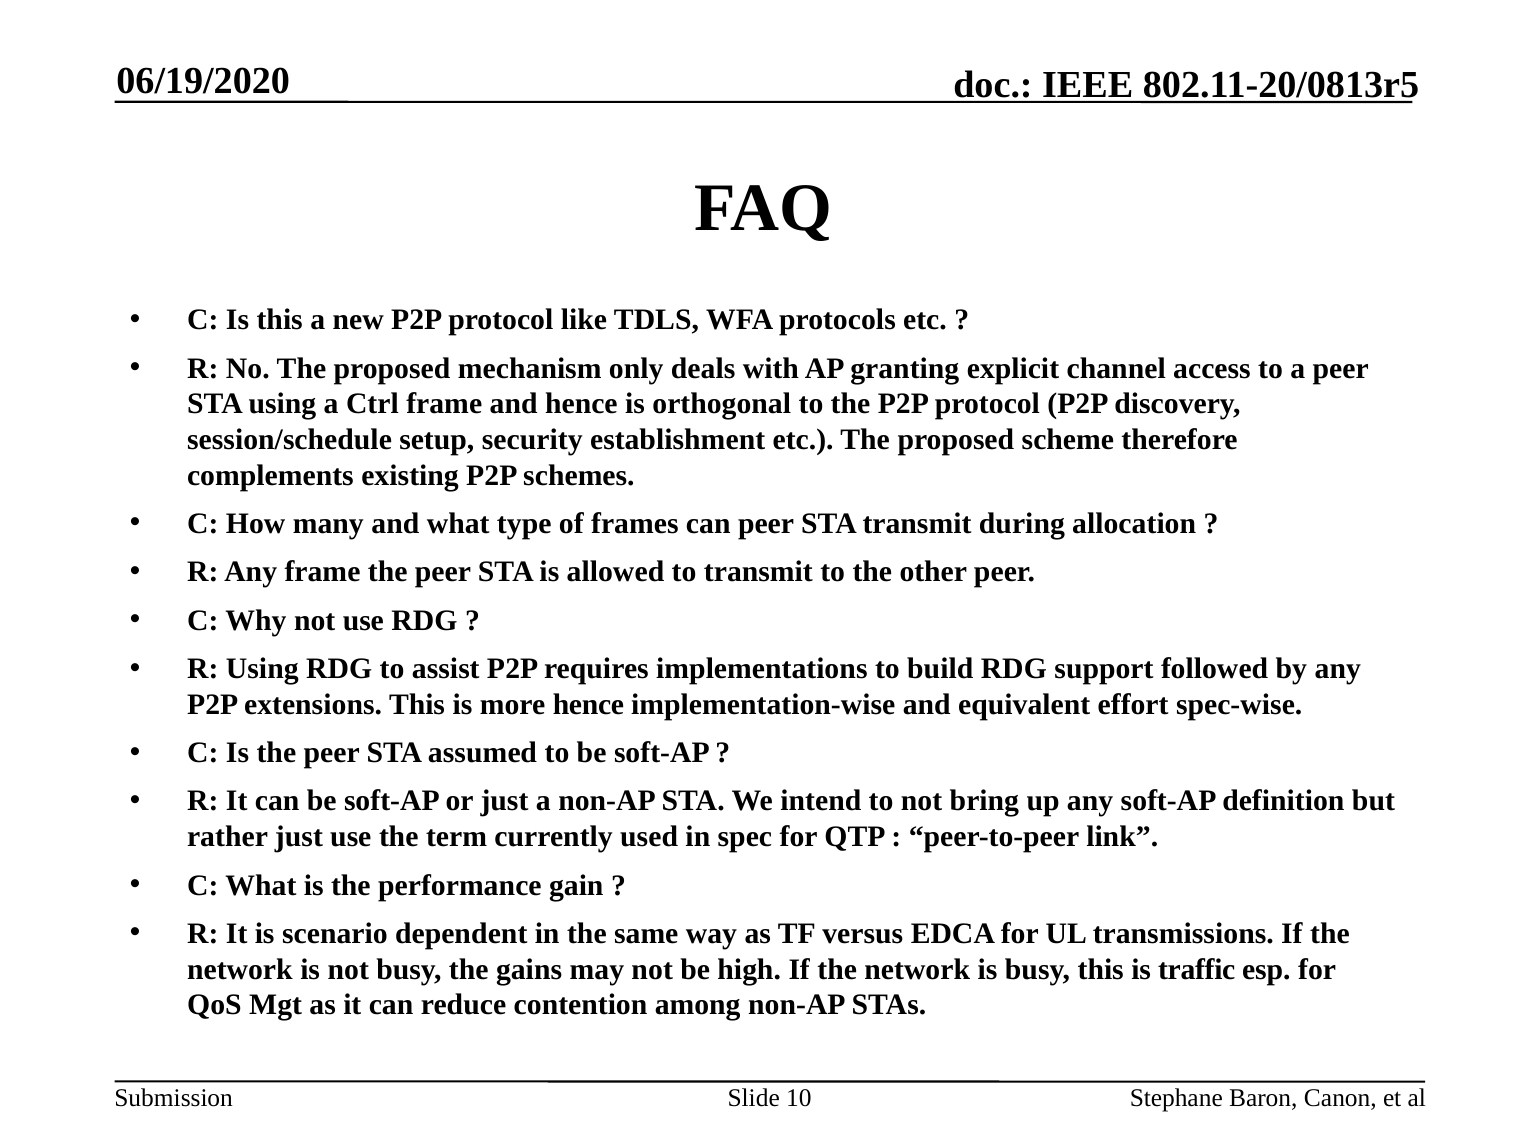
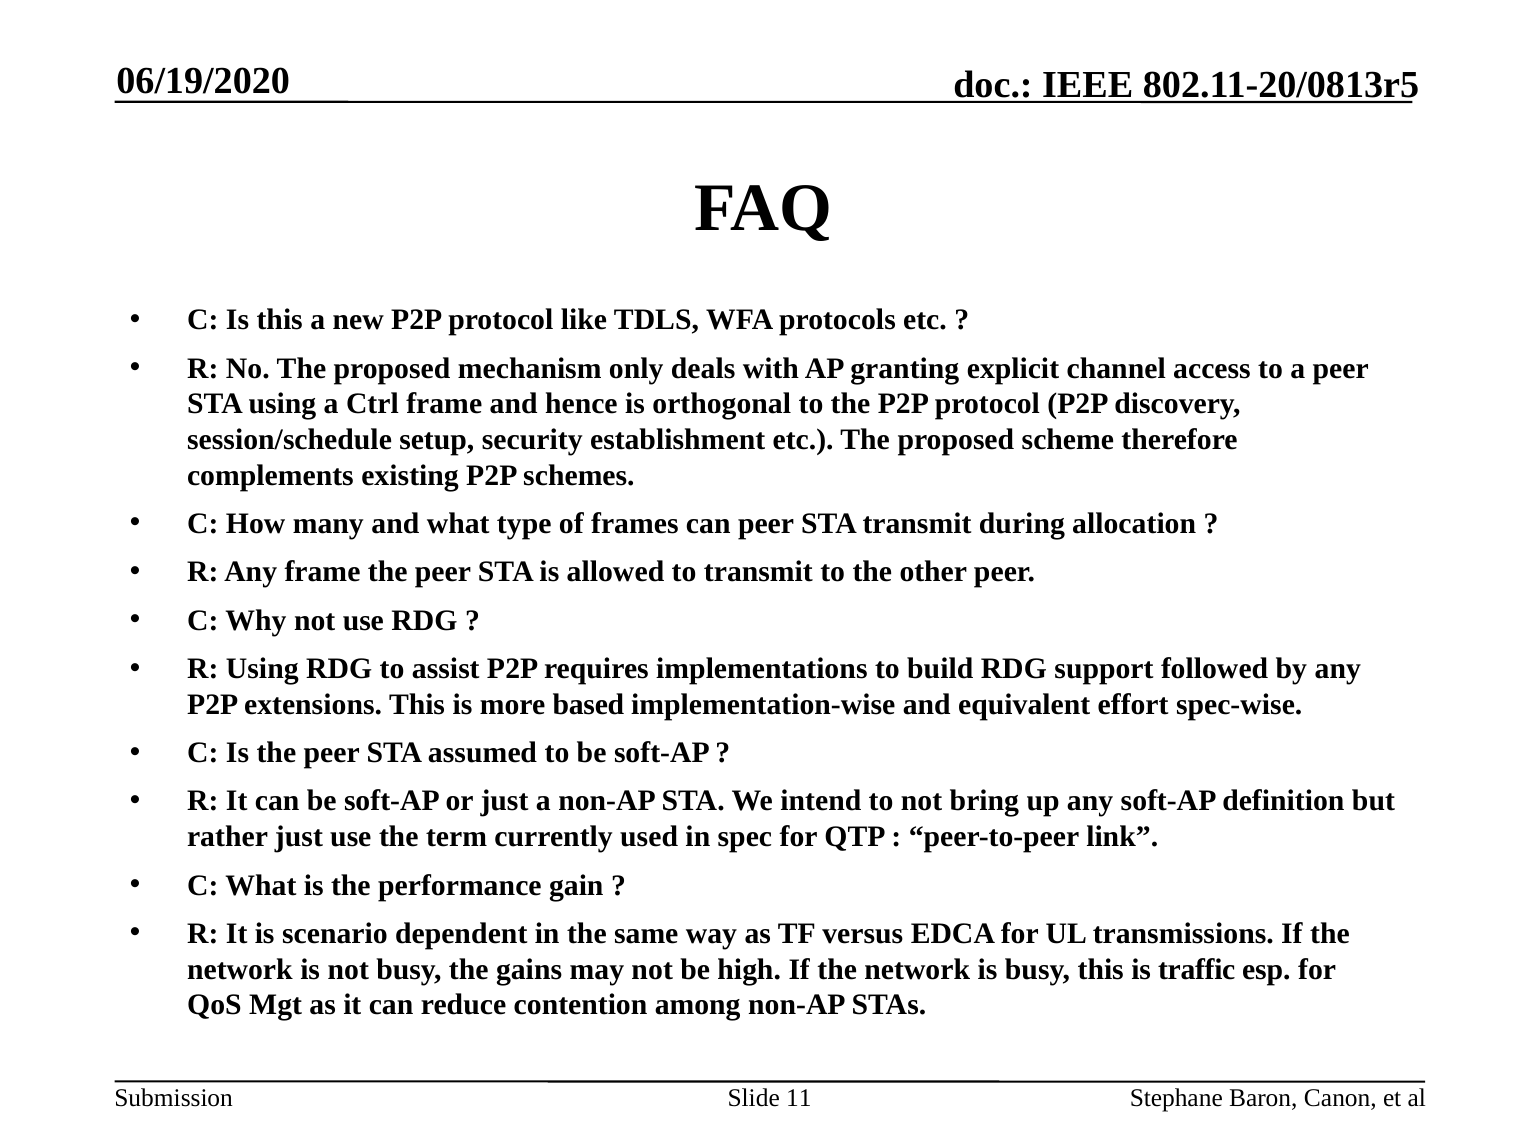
more hence: hence -> based (588, 705)
10: 10 -> 11 (799, 1098)
